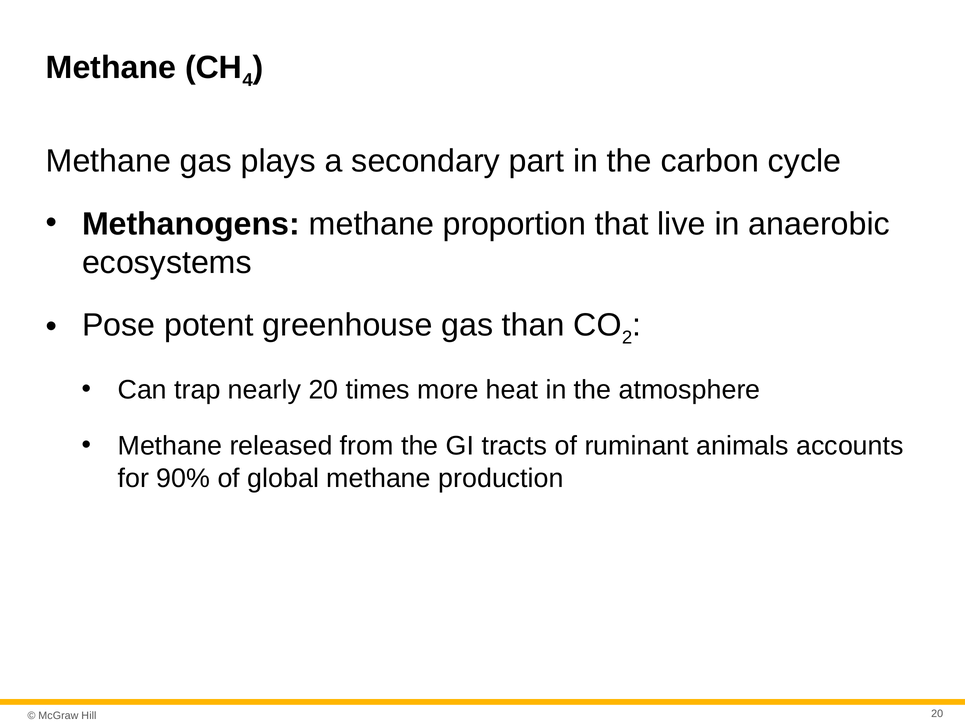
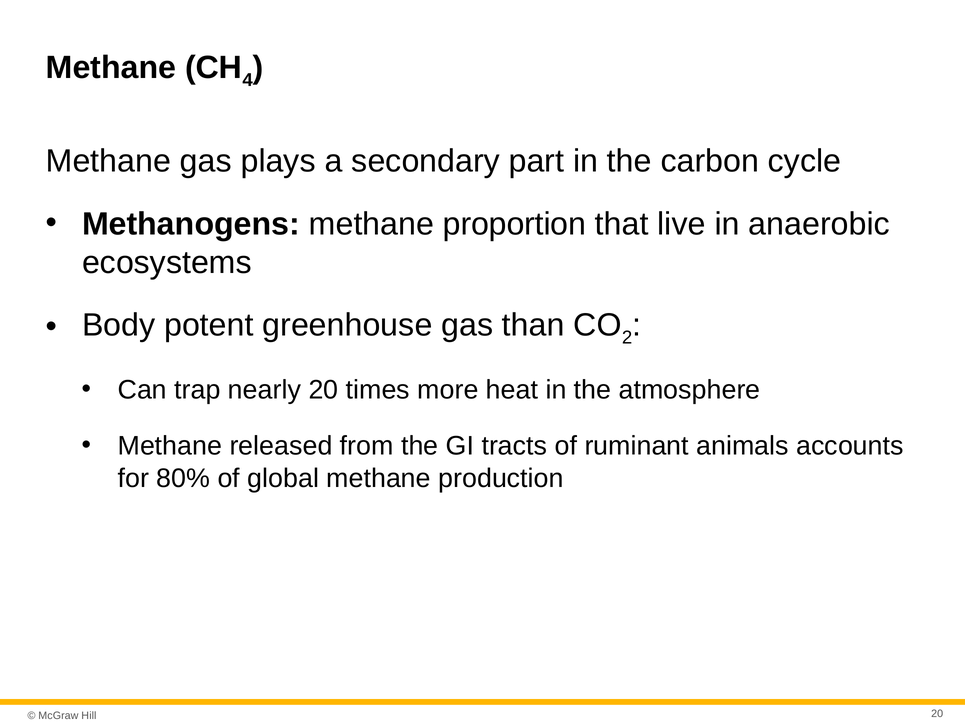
Pose: Pose -> Body (119, 325)
90%: 90% -> 80% (183, 478)
